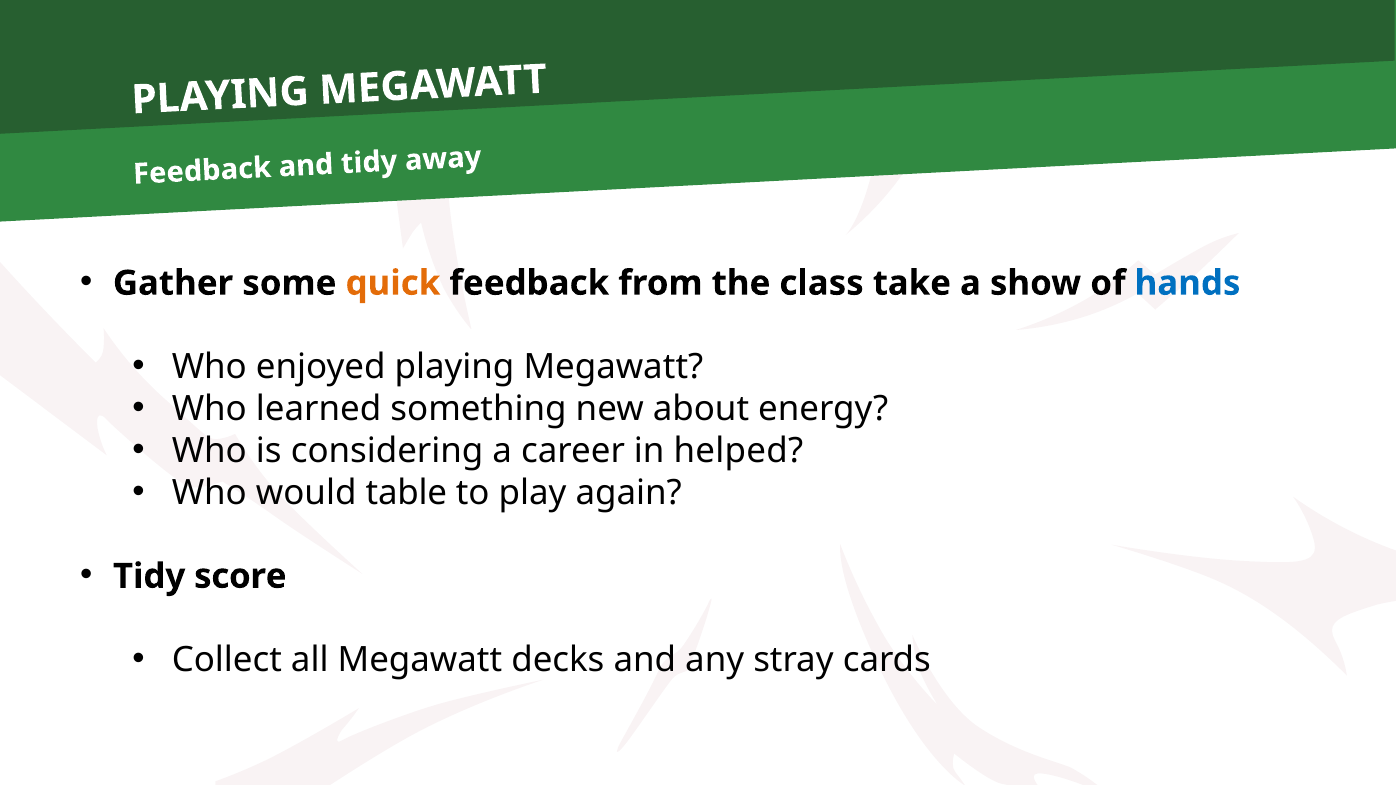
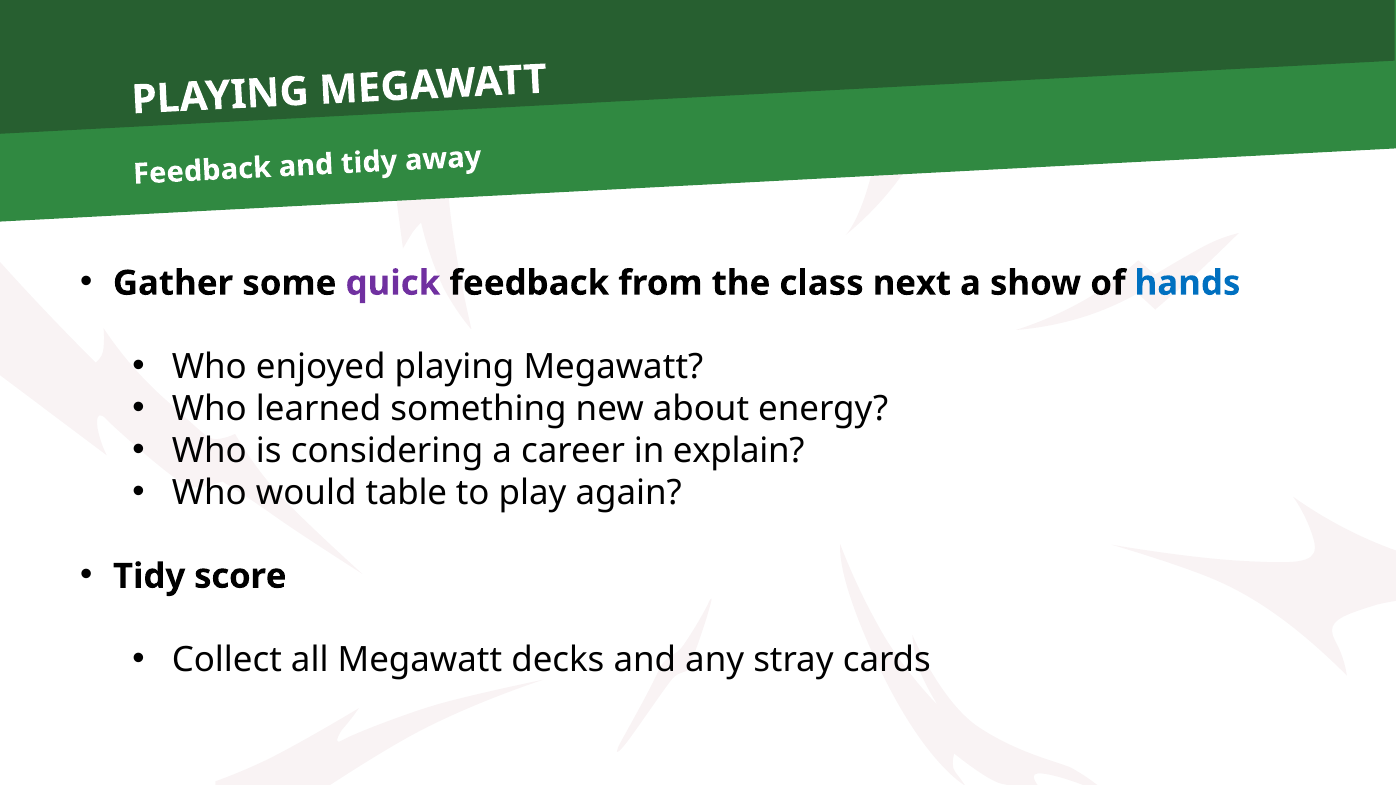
quick colour: orange -> purple (393, 283)
take: take -> next (912, 283)
helped: helped -> explain (739, 451)
